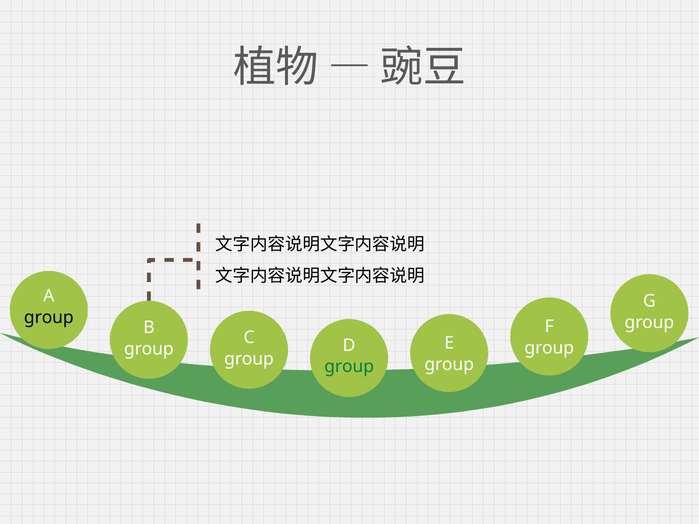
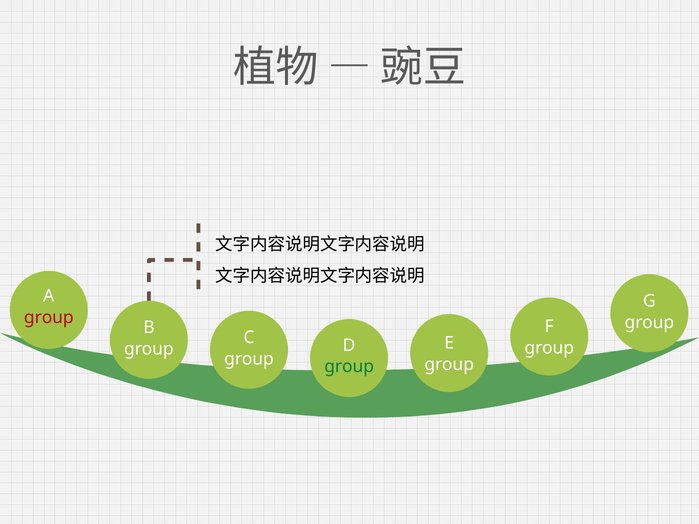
group colour: black -> red (49, 318)
